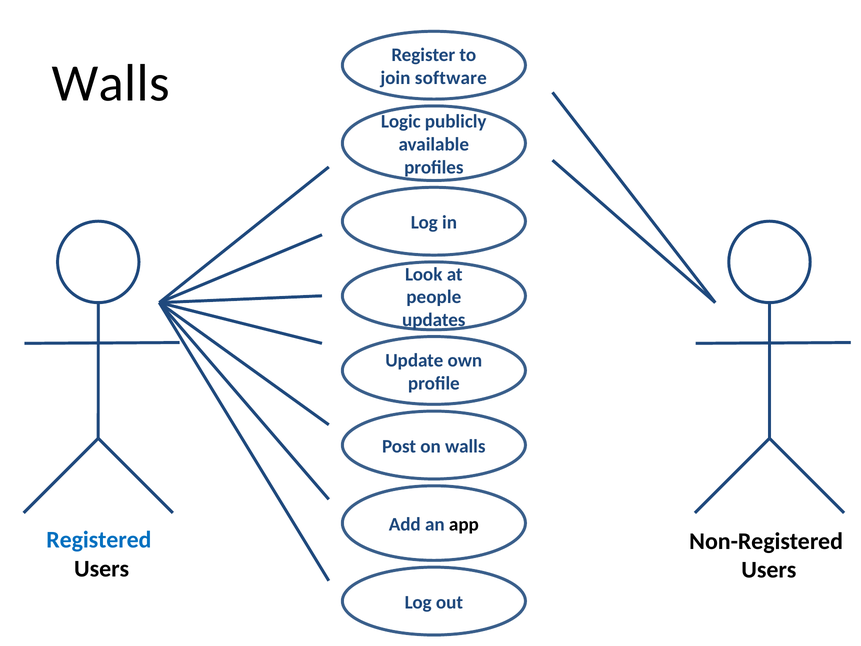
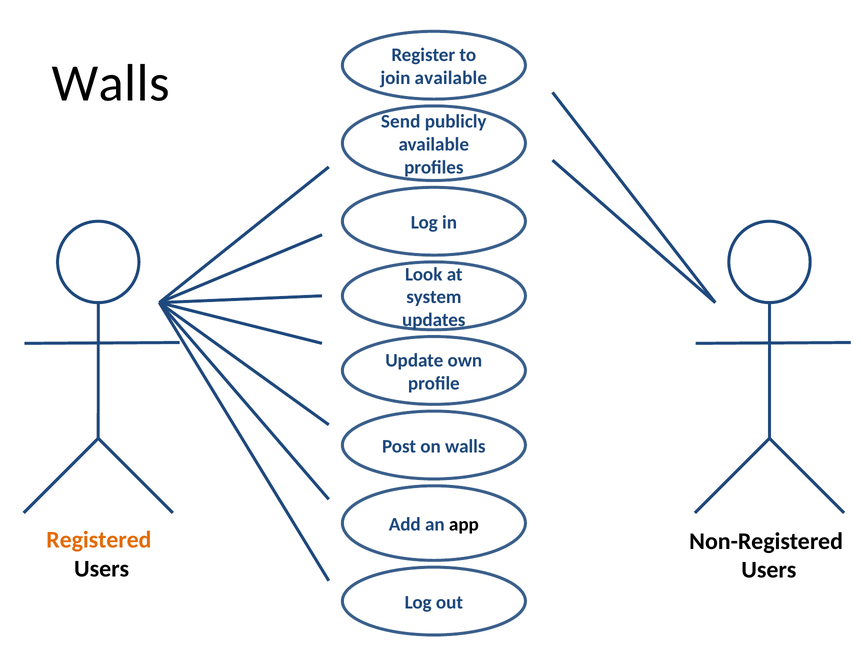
join software: software -> available (451, 78)
Logic: Logic -> Send (401, 122)
people: people -> system (434, 297)
Registered colour: blue -> orange (99, 540)
